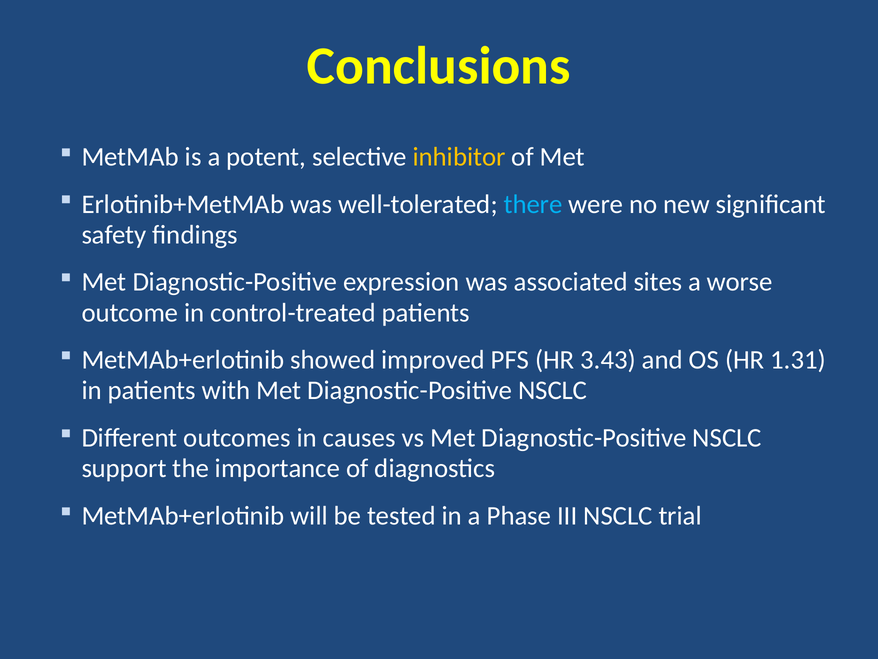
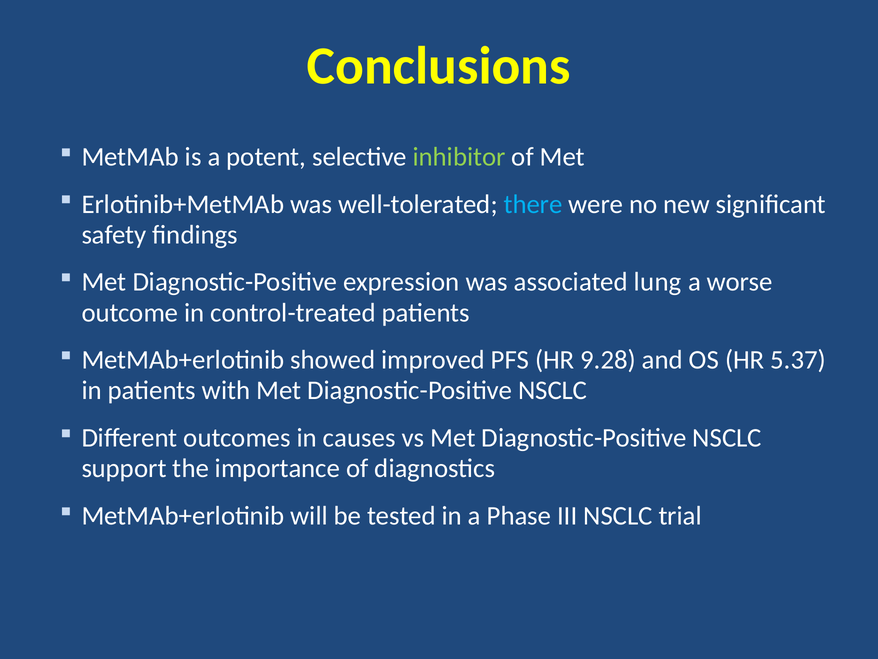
inhibitor colour: yellow -> light green (459, 157)
sites: sites -> lung (658, 282)
3.43: 3.43 -> 9.28 (608, 360)
1.31: 1.31 -> 5.37 (798, 360)
